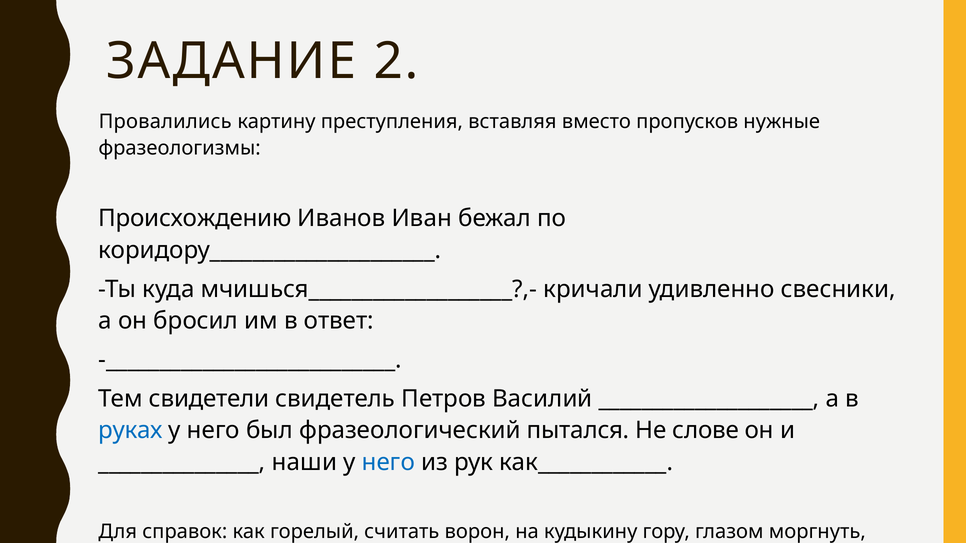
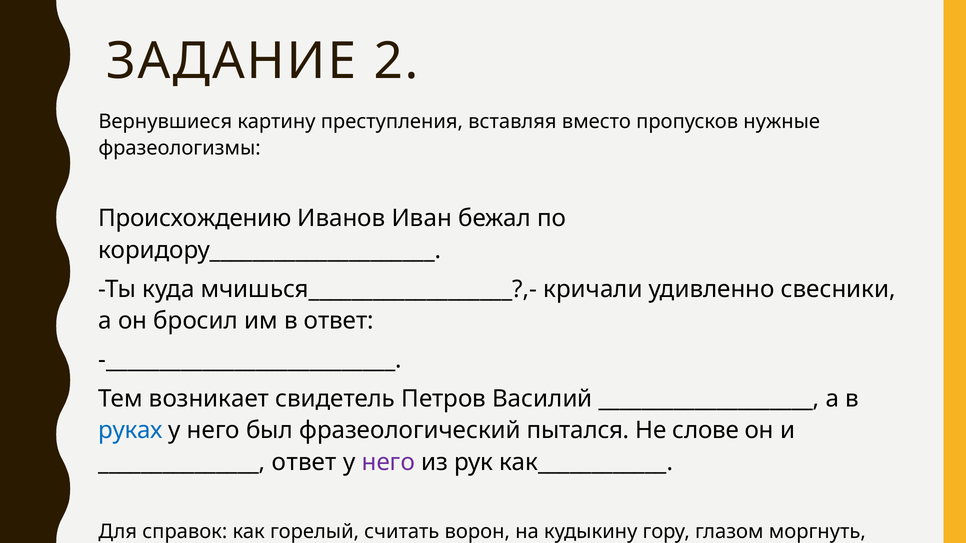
Провалились: Провалились -> Вернувшиеся (165, 122)
свидетели: свидетели -> возникает (209, 399)
наши: наши -> ответ (304, 463)
него colour: blue -> purple (388, 463)
